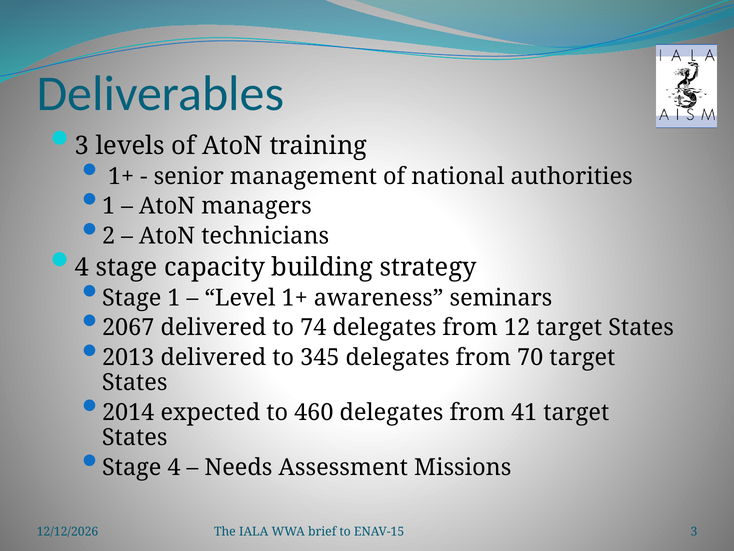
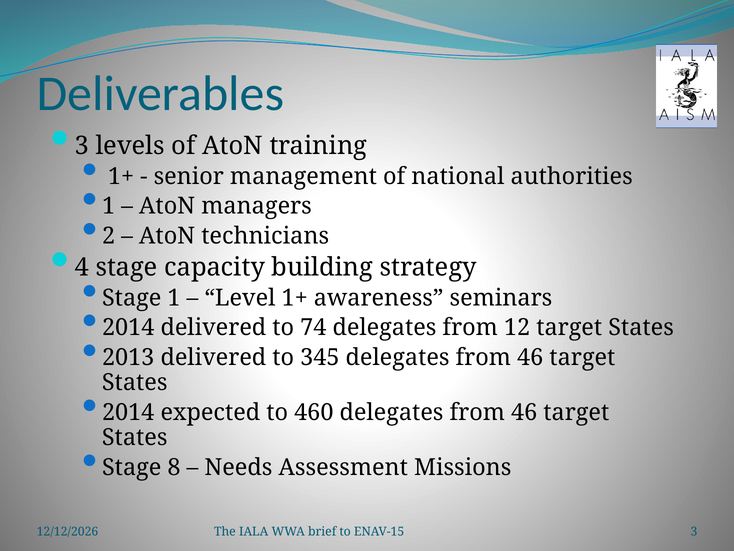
2067: 2067 -> 2014 (128, 327)
345 delegates from 70: 70 -> 46 (530, 357)
460 delegates from 41: 41 -> 46 (524, 412)
Stage 4: 4 -> 8 (174, 467)
